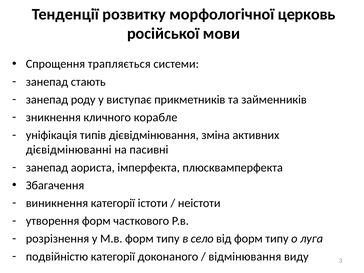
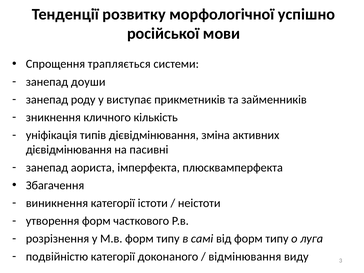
церковь: церковь -> успішно (307, 14)
стають: стають -> доуши (88, 82)
корабле: корабле -> кількість (156, 117)
дієвідмінюванні: дієвідмінюванні -> дієвідмінювання (69, 150)
село: село -> самі (202, 239)
